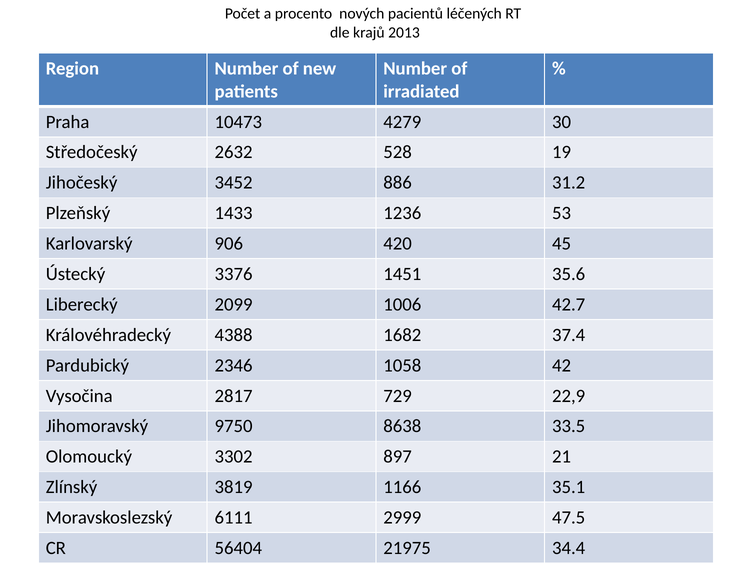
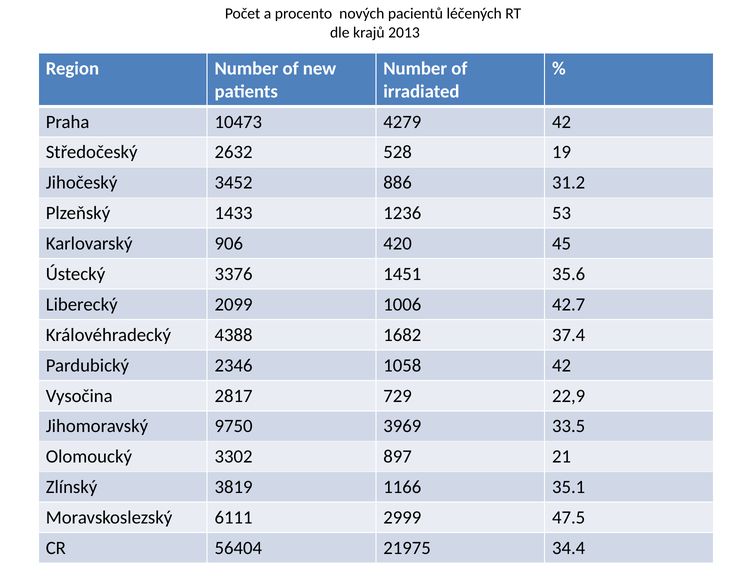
4279 30: 30 -> 42 (562, 122)
8638: 8638 -> 3969 (402, 426)
